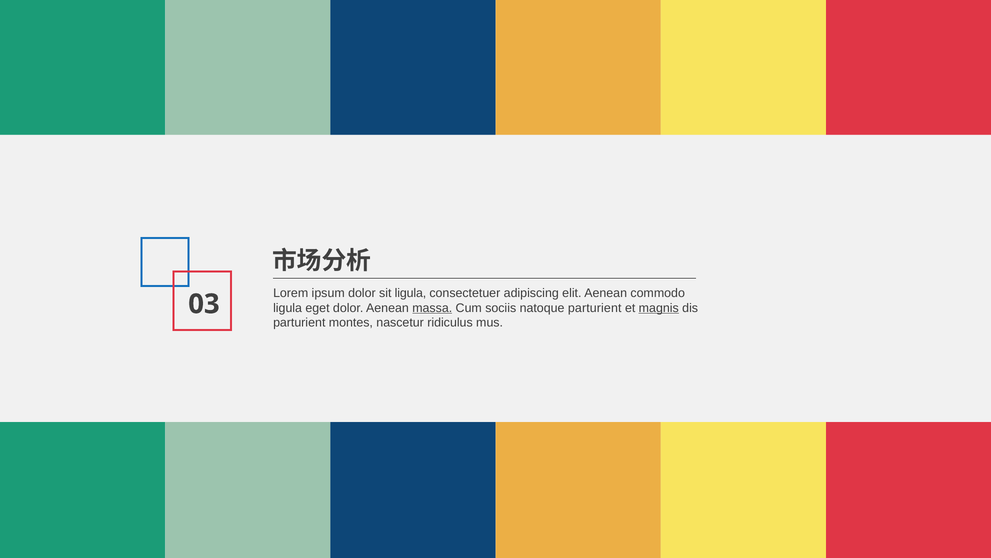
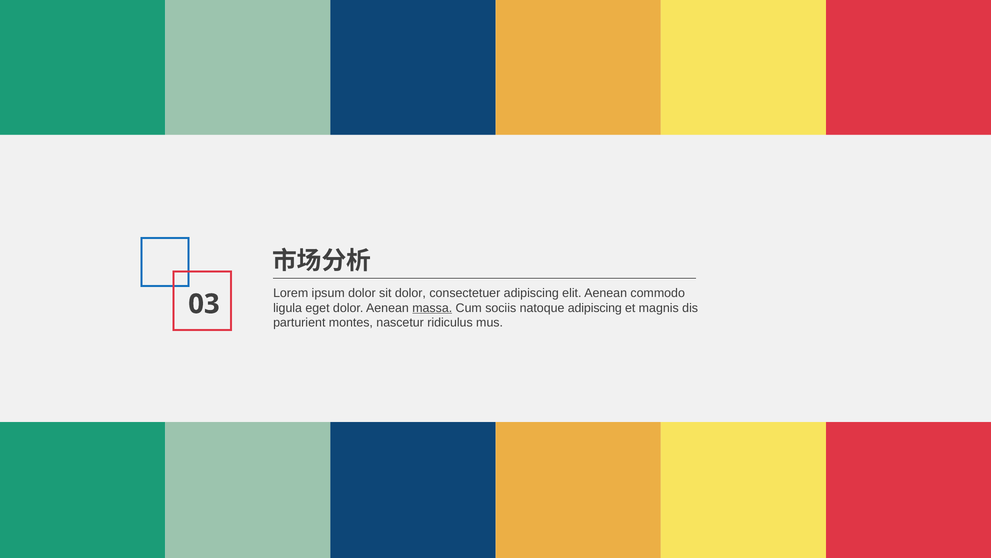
sit ligula: ligula -> dolor (410, 293)
natoque parturient: parturient -> adipiscing (595, 308)
magnis underline: present -> none (659, 308)
